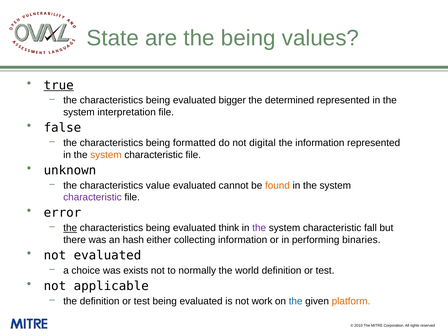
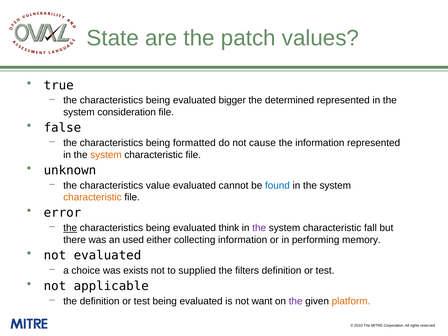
the being: being -> patch (248, 38)
true underline: present -> none (59, 85)
interpretation: interpretation -> consideration (127, 112)
digital: digital -> cause (262, 143)
found colour: orange -> blue (277, 185)
characteristic colour: purple -> orange (92, 197)
hash: hash -> used (133, 240)
binaries: binaries -> memory (361, 240)
normally: normally -> supplied (197, 271)
world: world -> filters (247, 271)
work: work -> want (262, 301)
the colour: blue -> purple (296, 301)
